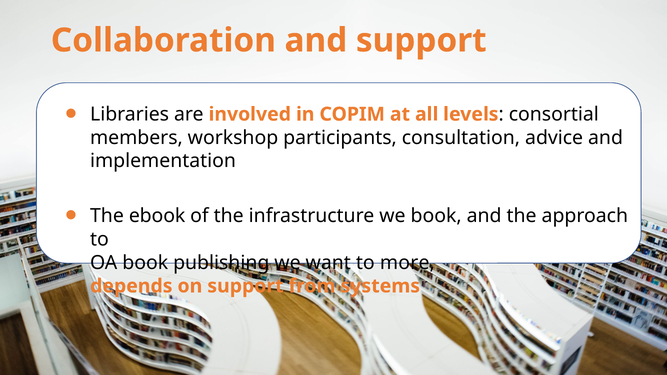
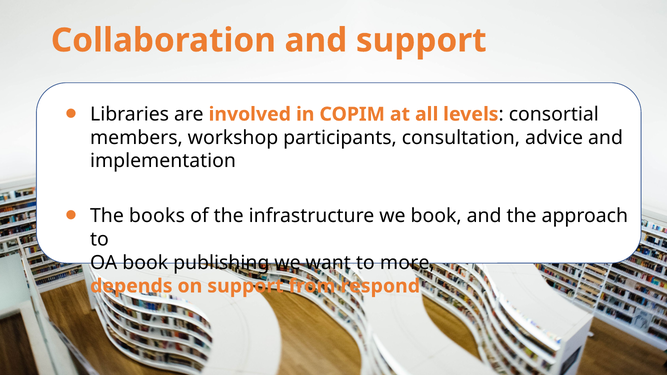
ebook: ebook -> books (157, 216)
systems: systems -> respond (380, 286)
